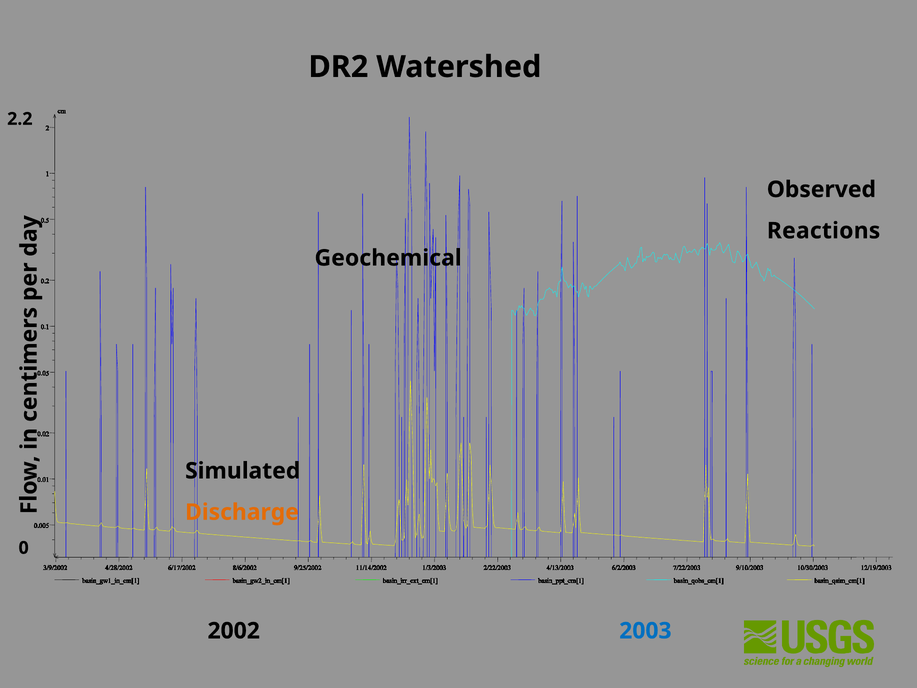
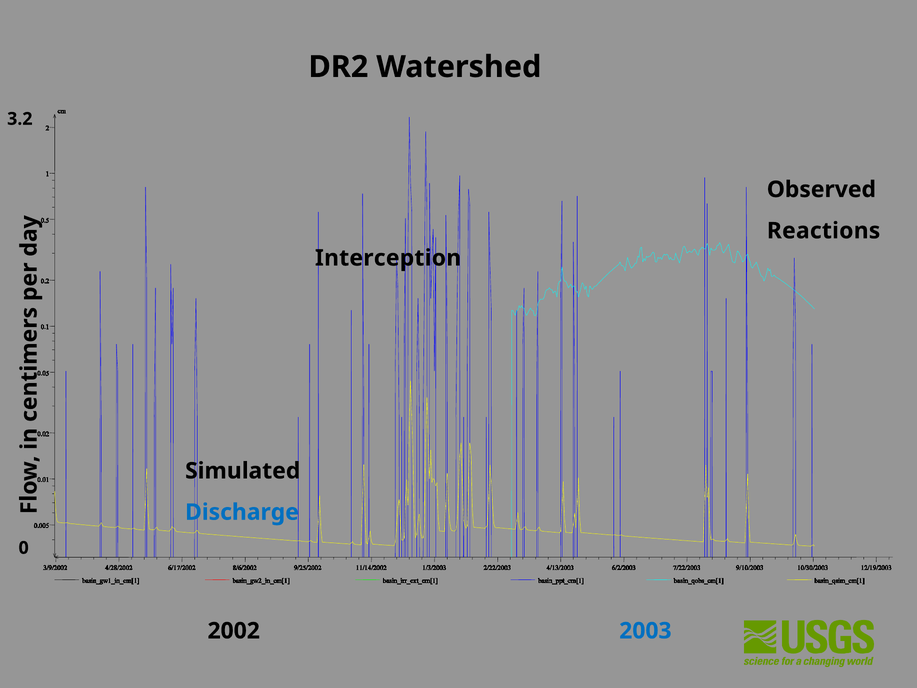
2.2: 2.2 -> 3.2 (20, 119)
Geochemical: Geochemical -> Interception (388, 258)
Discharge colour: orange -> blue (242, 512)
